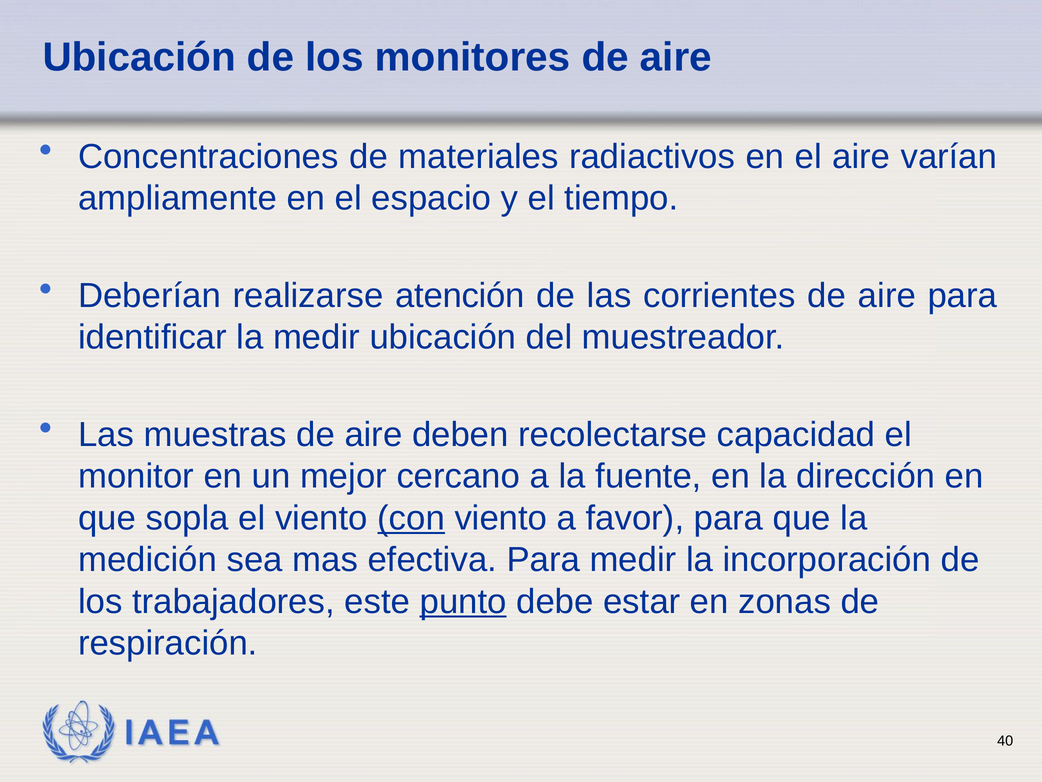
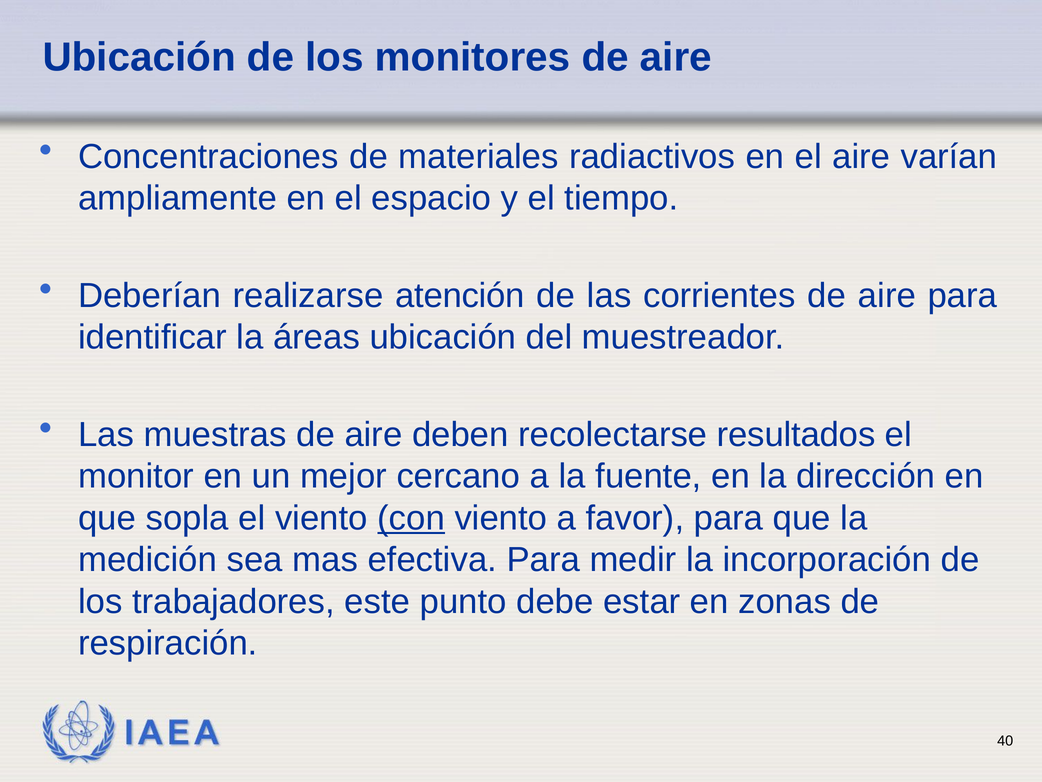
la medir: medir -> áreas (316, 337)
capacidad: capacidad -> resultados (796, 434)
punto underline: present -> none (463, 601)
